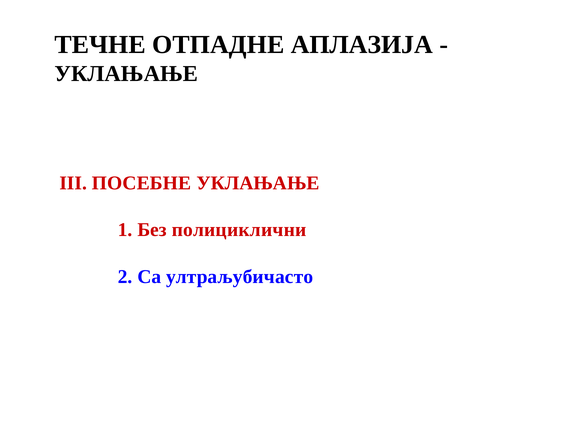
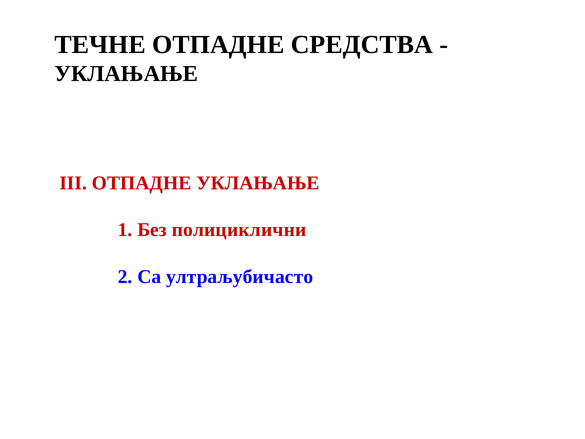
АПЛАЗИЈА: АПЛАЗИЈА -> СРЕДСТВА (362, 45)
III ПОСЕБНЕ: ПОСЕБНЕ -> ОТПАДНЕ (142, 183)
